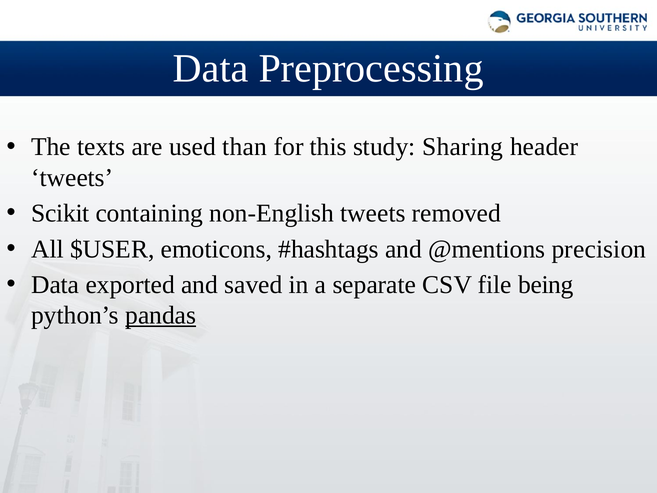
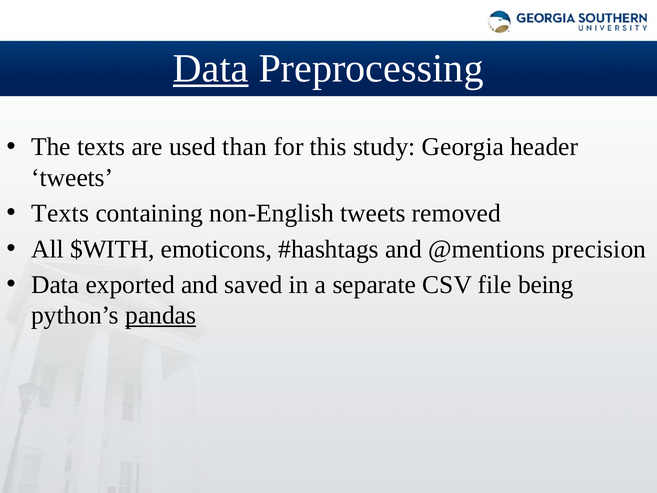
Data underline: none -> present (211, 68)
Sharing: Sharing -> Georgia (463, 147)
Scikit: Scikit -> Texts (60, 213)
$USER: $USER -> $WITH (112, 249)
